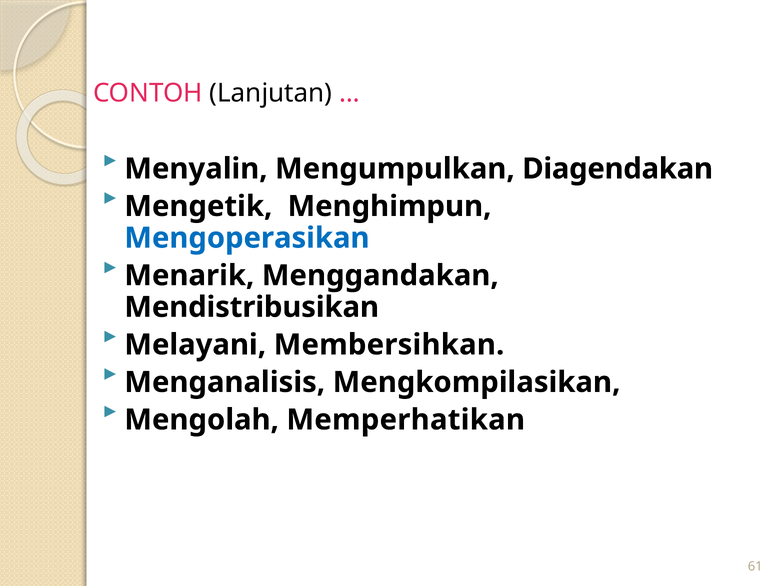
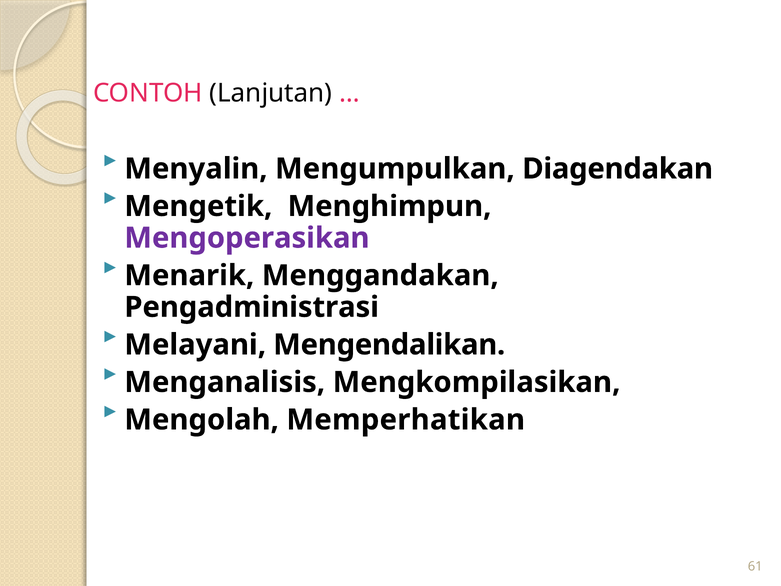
Mengoperasikan colour: blue -> purple (247, 238)
Mendistribusikan: Mendistribusikan -> Pengadministrasi (252, 307)
Membersihkan: Membersihkan -> Mengendalikan (389, 345)
